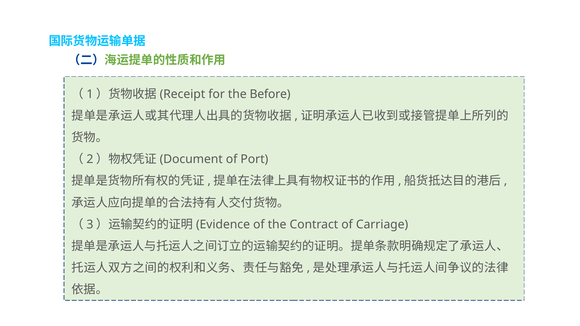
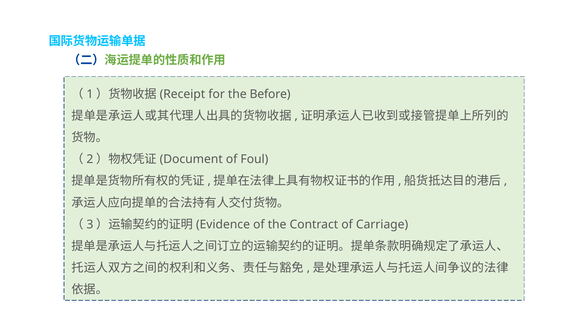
Port: Port -> Foul (254, 159)
